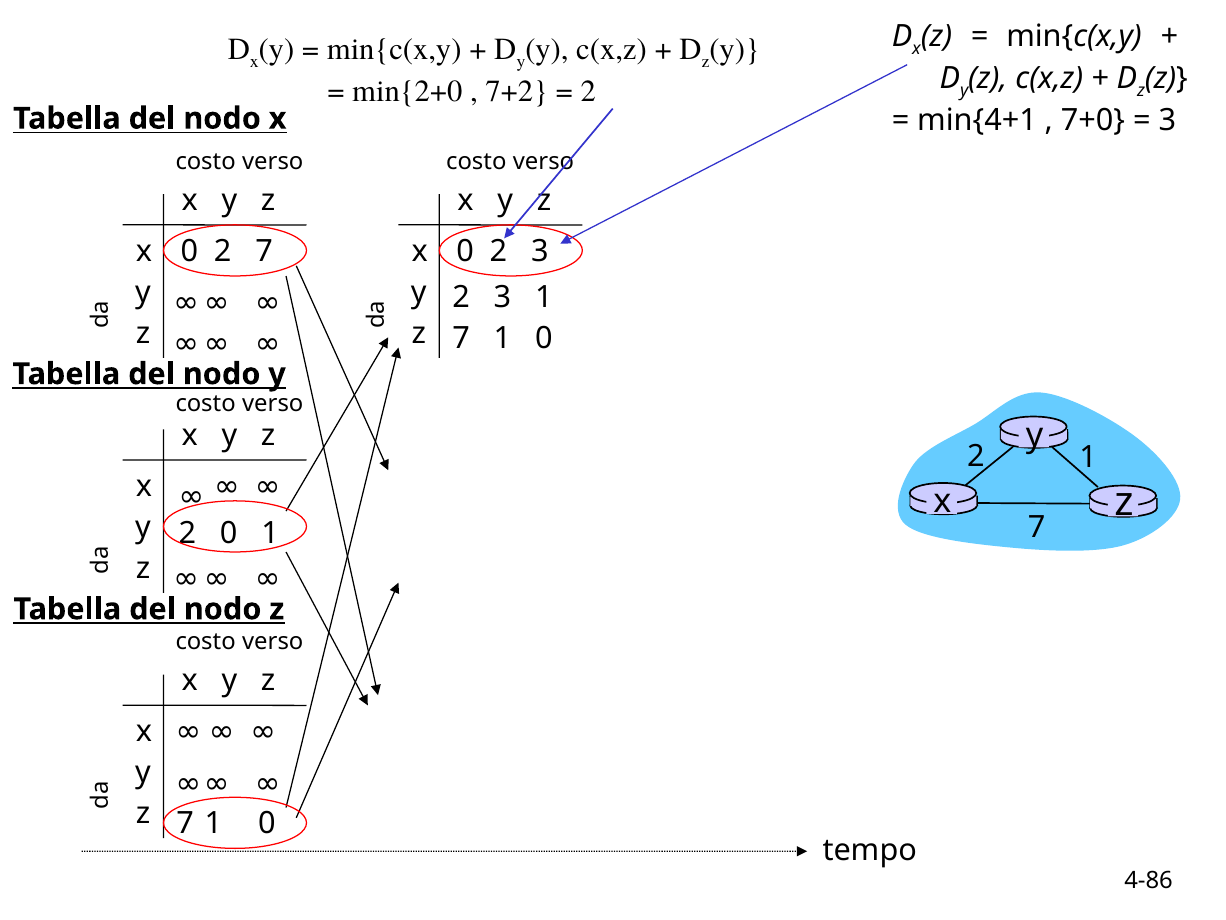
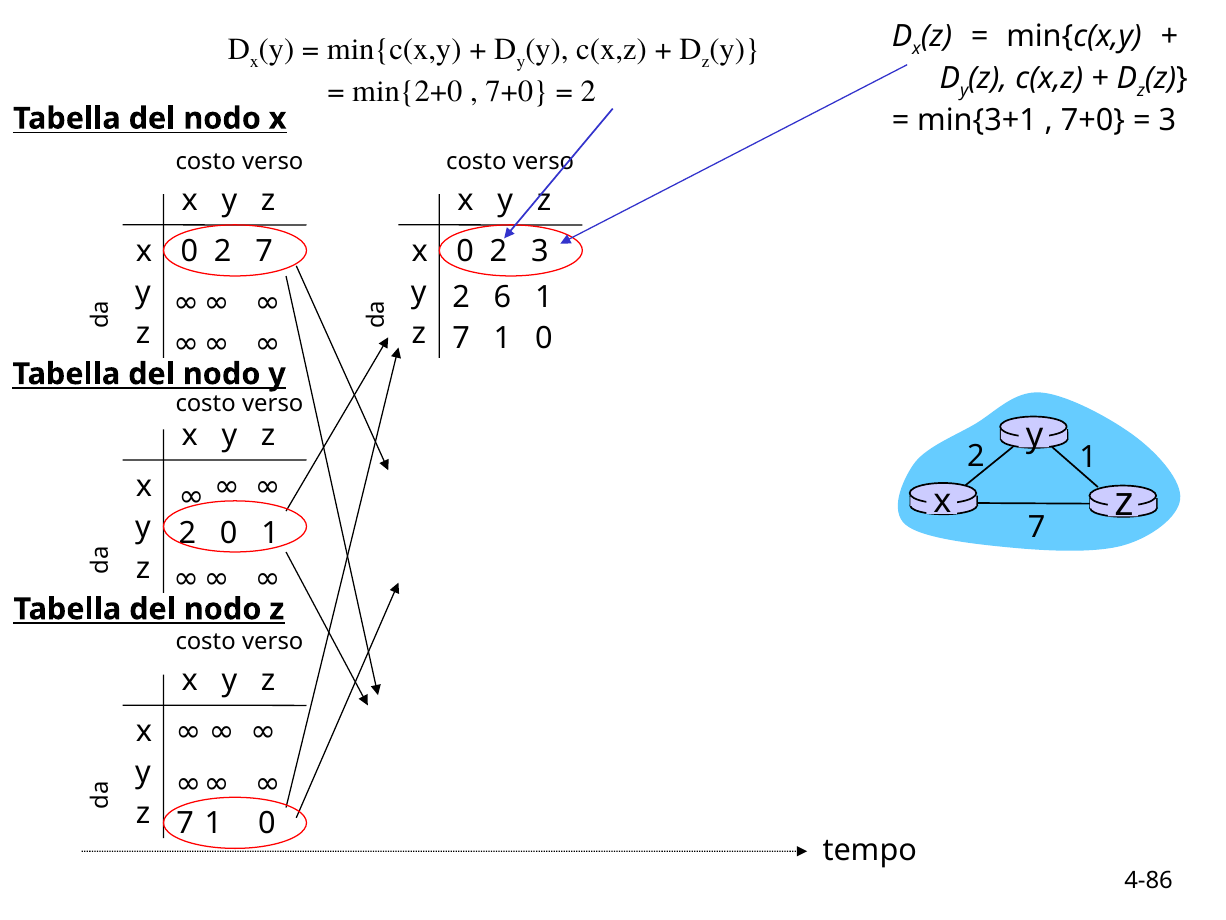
7+2: 7+2 -> 7+0 (517, 91)
min{4+1: min{4+1 -> min{3+1 (977, 120)
3: 3 -> 6 (502, 298)
